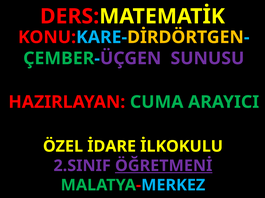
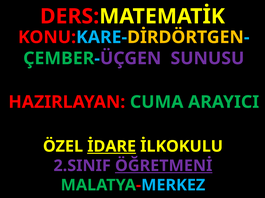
İDARE underline: none -> present (112, 147)
